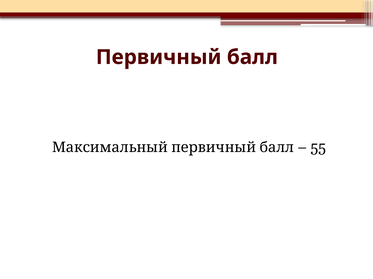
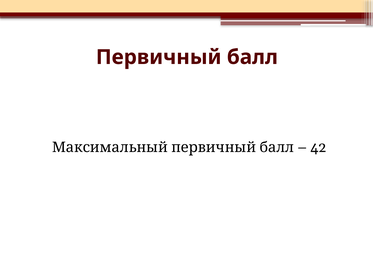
55: 55 -> 42 (318, 148)
